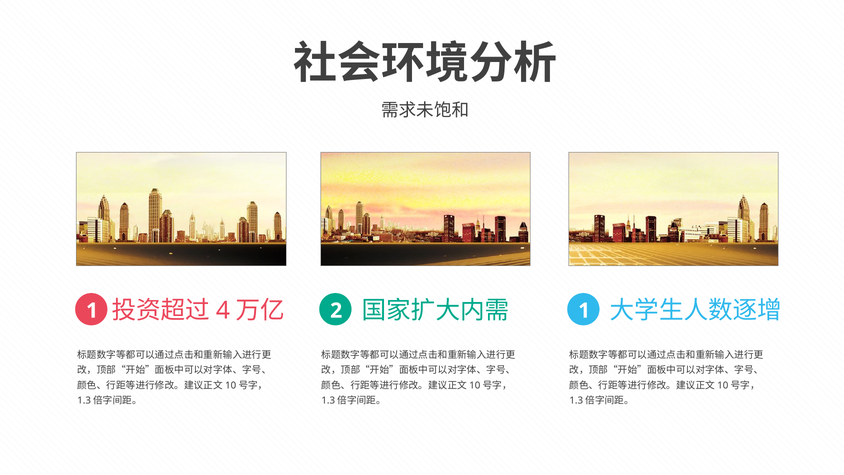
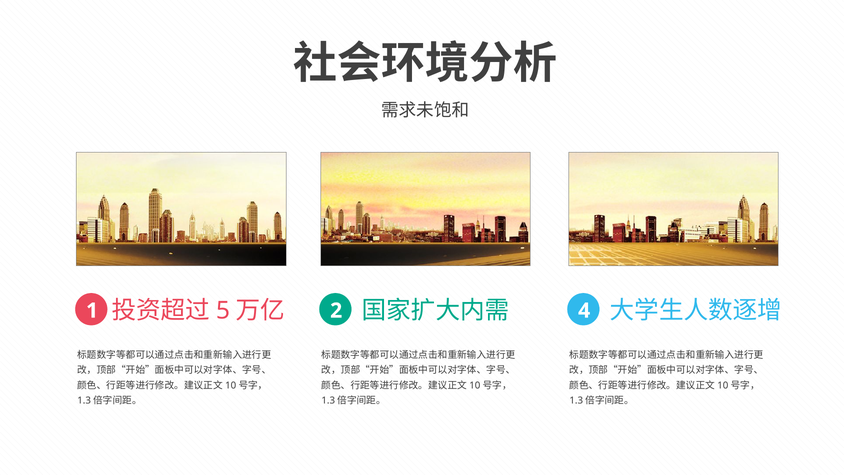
4: 4 -> 5 (223, 310)
1: 1 -> 4 (584, 310)
